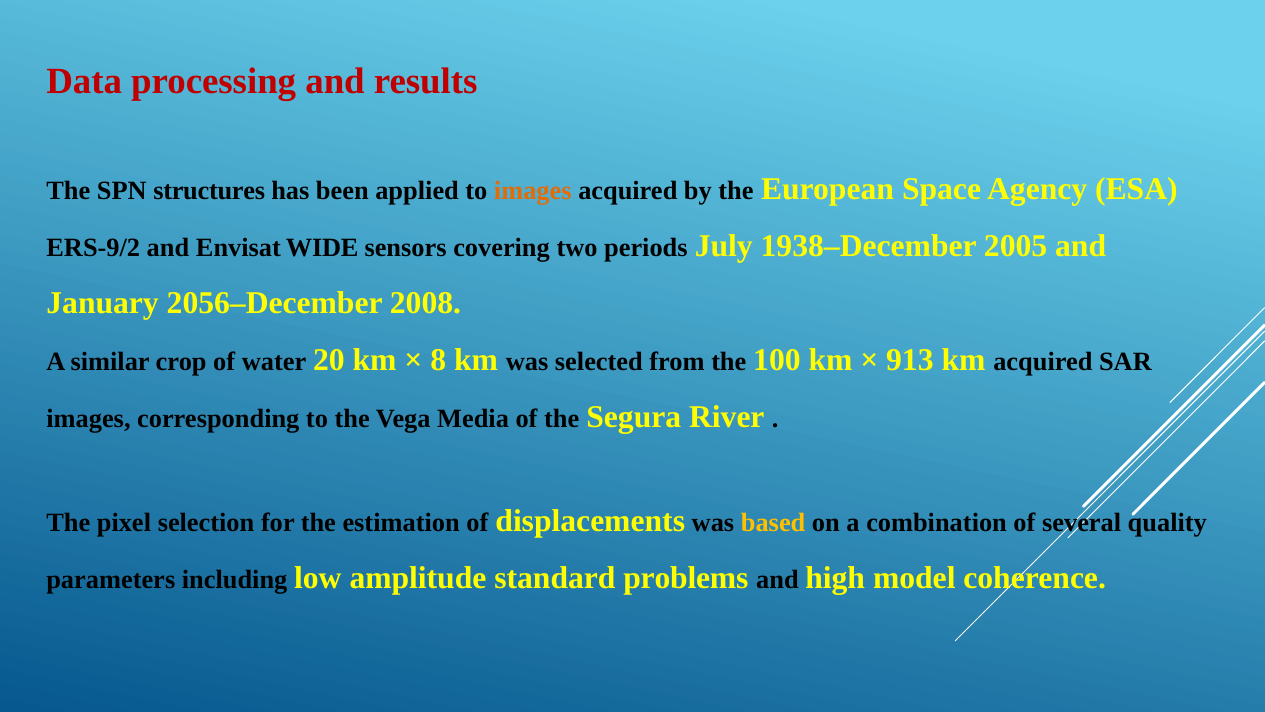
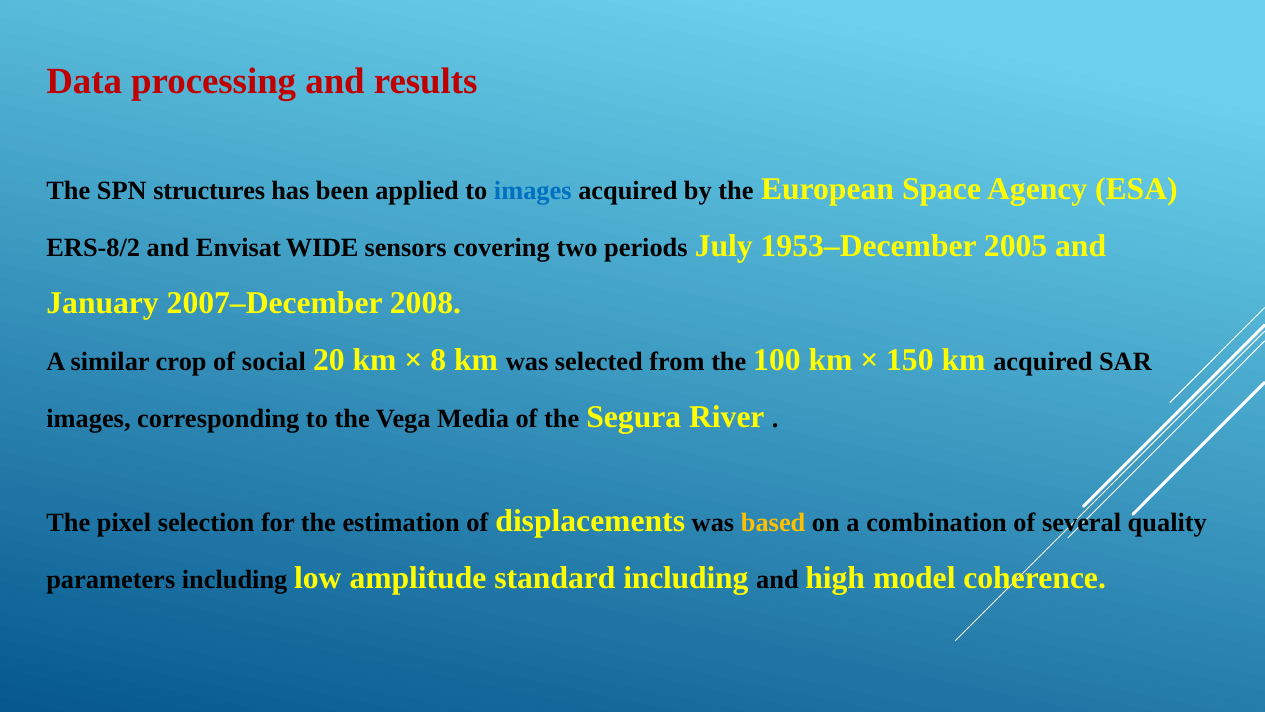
images colour: orange -> blue (533, 190)
ERS-9/2: ERS-9/2 -> ERS-8/2 (93, 247)
1938–December: 1938–December -> 1953–December (869, 246)
2056–December: 2056–December -> 2007–December (275, 302)
water: water -> social (274, 361)
913: 913 -> 150 (910, 359)
standard problems: problems -> including (686, 578)
